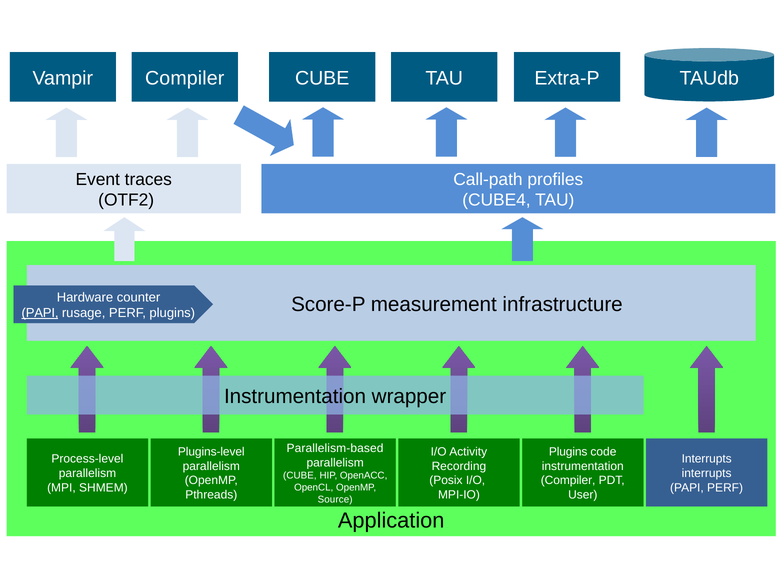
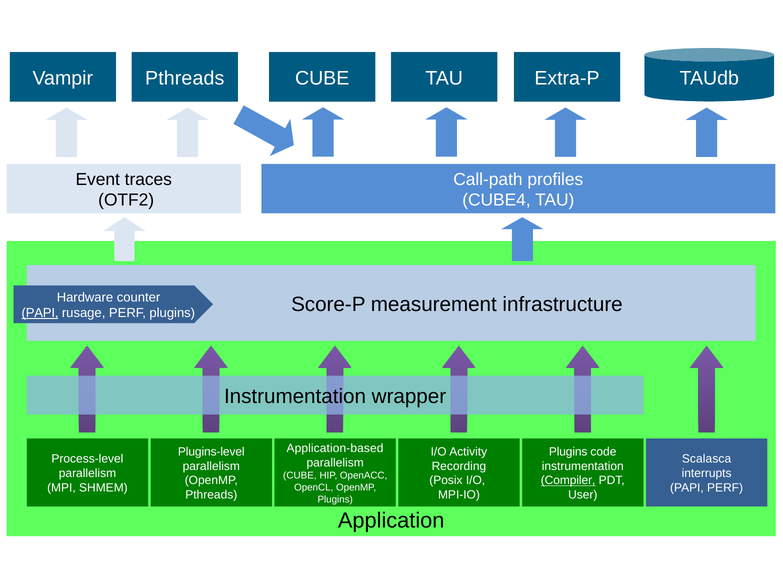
Vampir Compiler: Compiler -> Pthreads (185, 78)
Parallelism-based: Parallelism-based -> Application-based (335, 449)
Interrupts: Interrupts -> Scalasca (707, 459)
Compiler underline: none -> present (568, 481)
Source: Source -> Plugins (335, 499)
